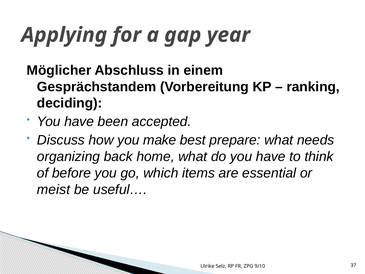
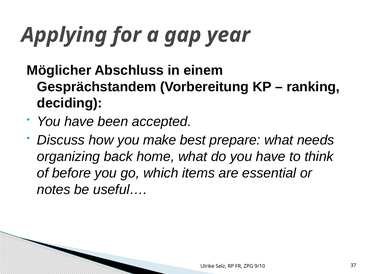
meist: meist -> notes (54, 189)
